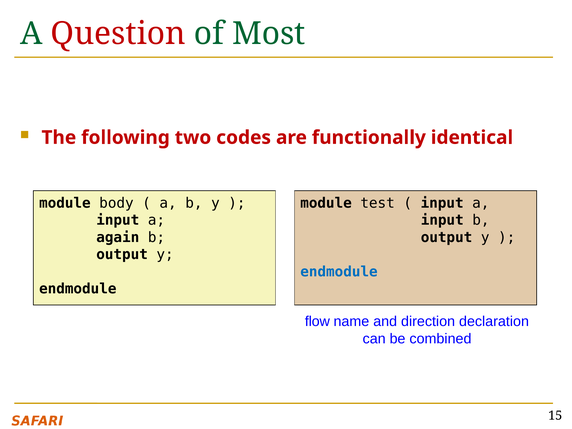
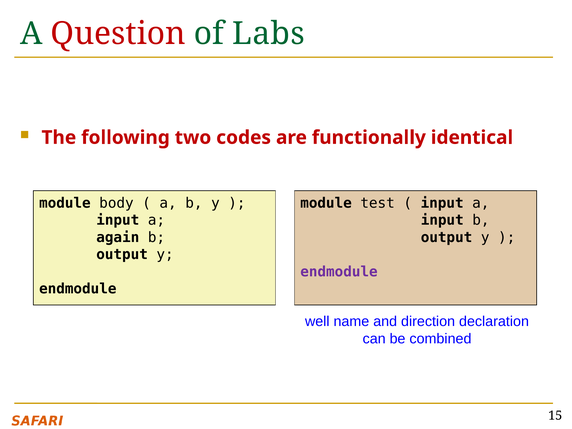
Most: Most -> Labs (269, 34)
endmodule colour: blue -> purple (339, 272)
flow: flow -> well (317, 322)
